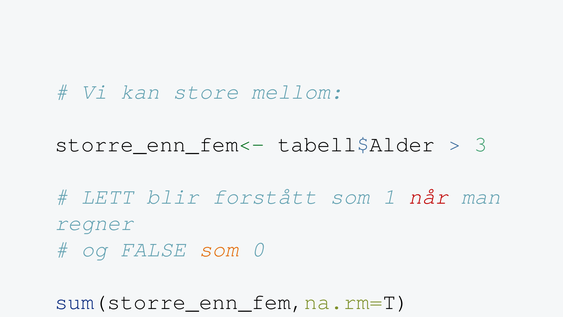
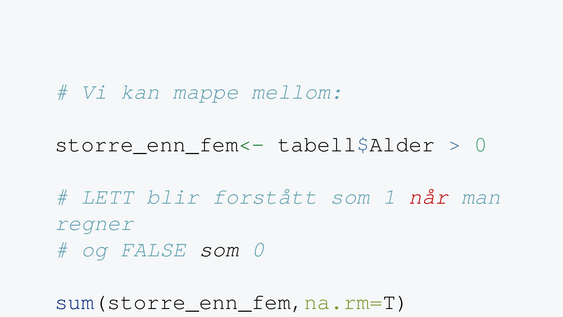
store: store -> mappe (206, 91)
3: 3 -> 0 (481, 144)
som colour: orange -> black (219, 249)
